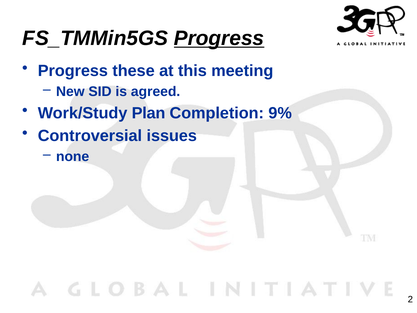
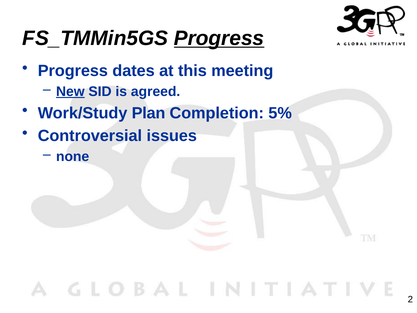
these: these -> dates (134, 71)
New underline: none -> present (70, 91)
9%: 9% -> 5% (280, 113)
